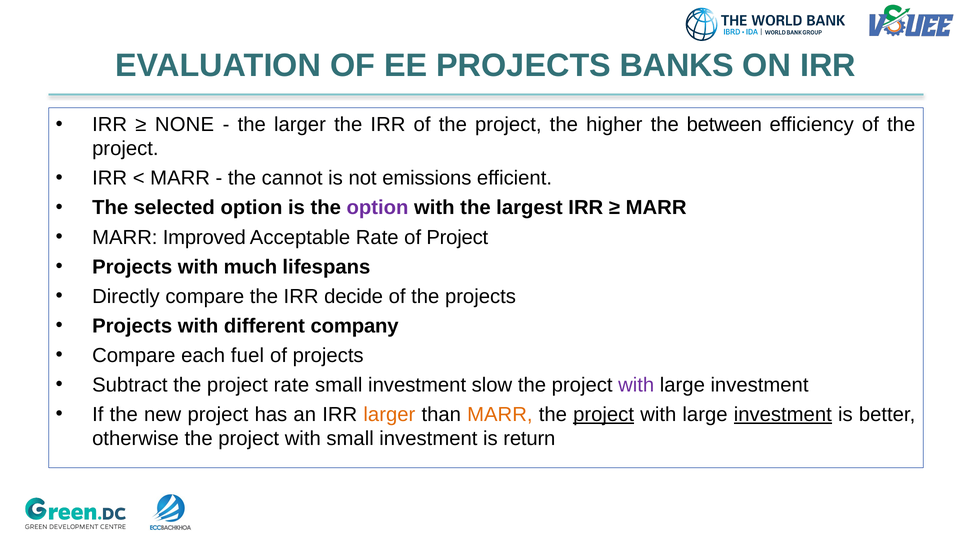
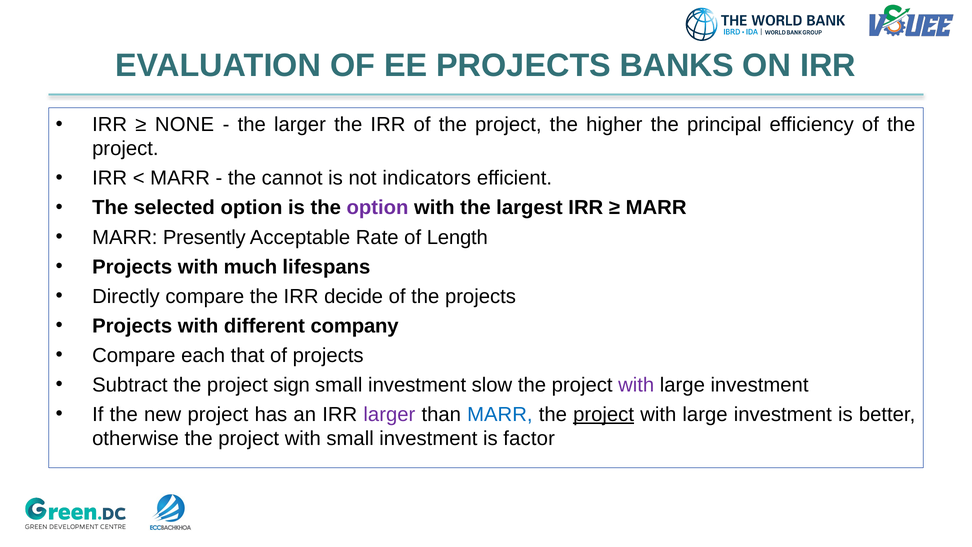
between: between -> principal (724, 125)
emissions: emissions -> indicators (427, 178)
Improved: Improved -> Presently (204, 237)
of Project: Project -> Length (457, 237)
fuel: fuel -> that (248, 355)
project rate: rate -> sign (292, 385)
larger colour: orange -> purple (389, 414)
MARR colour: orange -> blue (500, 414)
investment underline: present -> none (783, 414)
return: return -> factor (529, 438)
